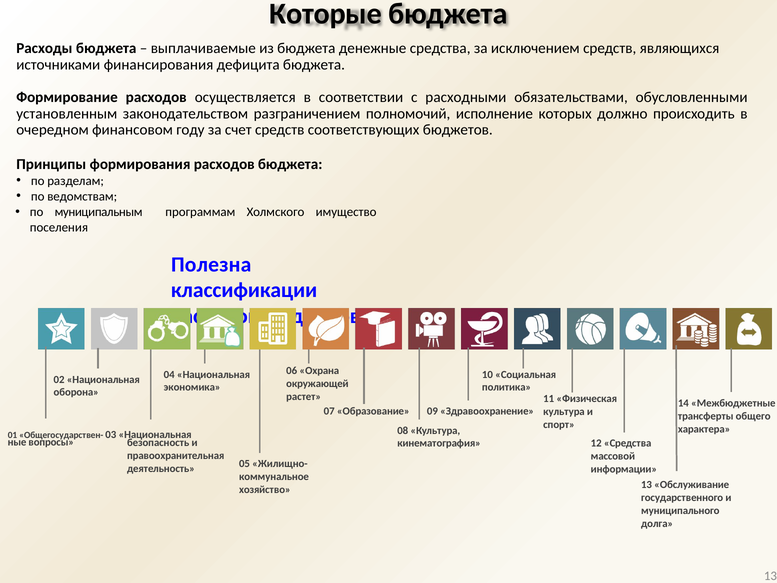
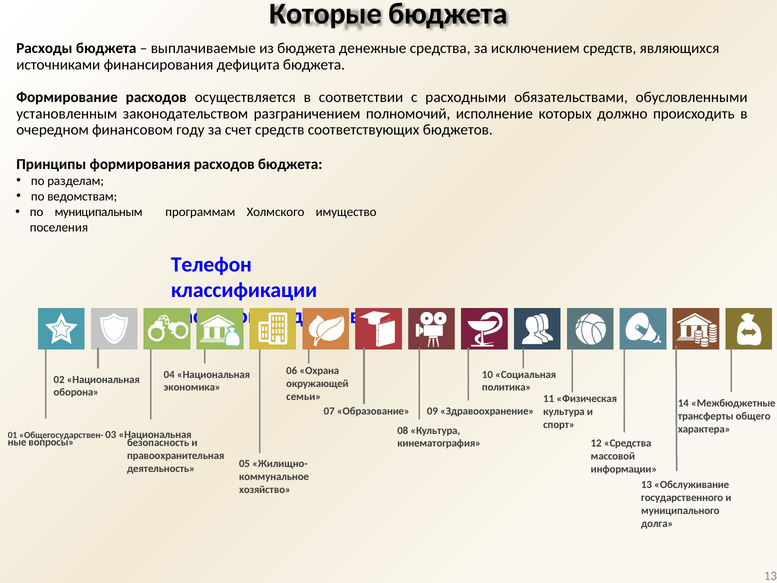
Полезна: Полезна -> Телефон (211, 264)
растет: растет -> семьи (304, 397)
